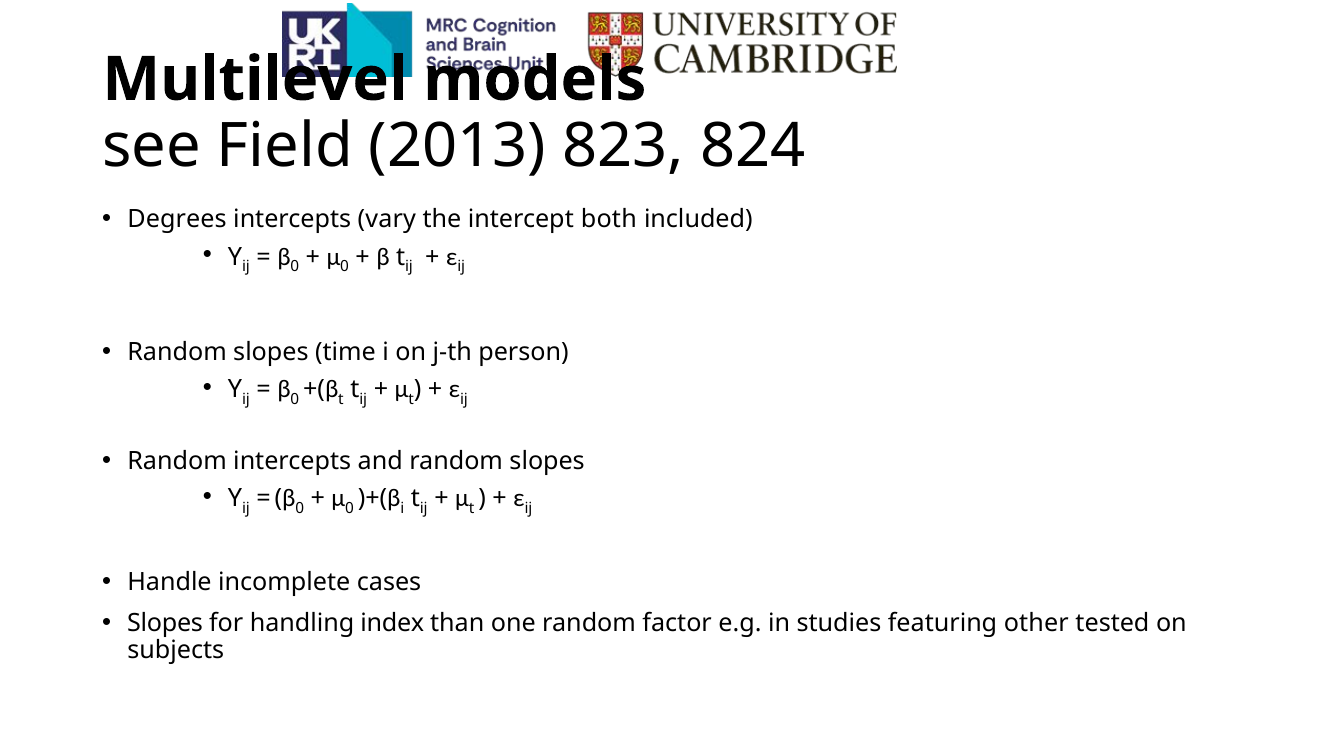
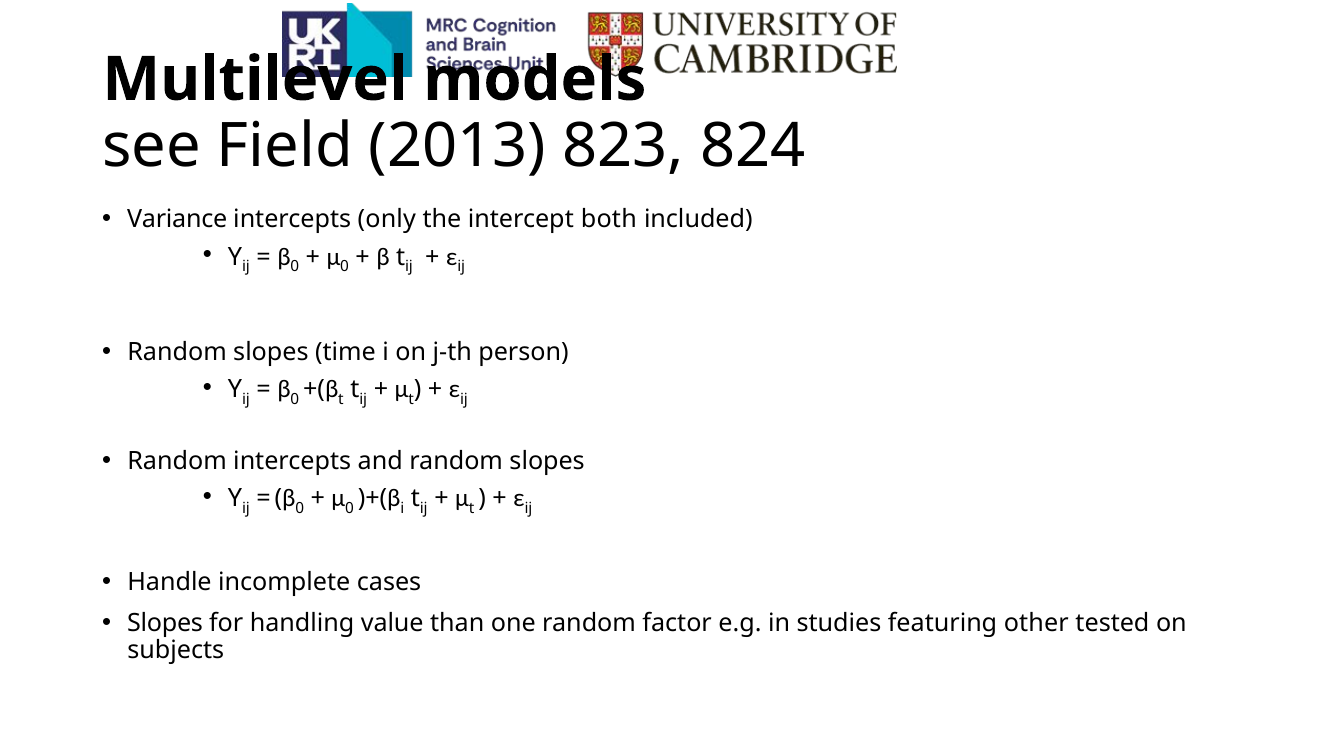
Degrees: Degrees -> Variance (177, 219)
vary: vary -> only (387, 219)
index: index -> value (392, 622)
